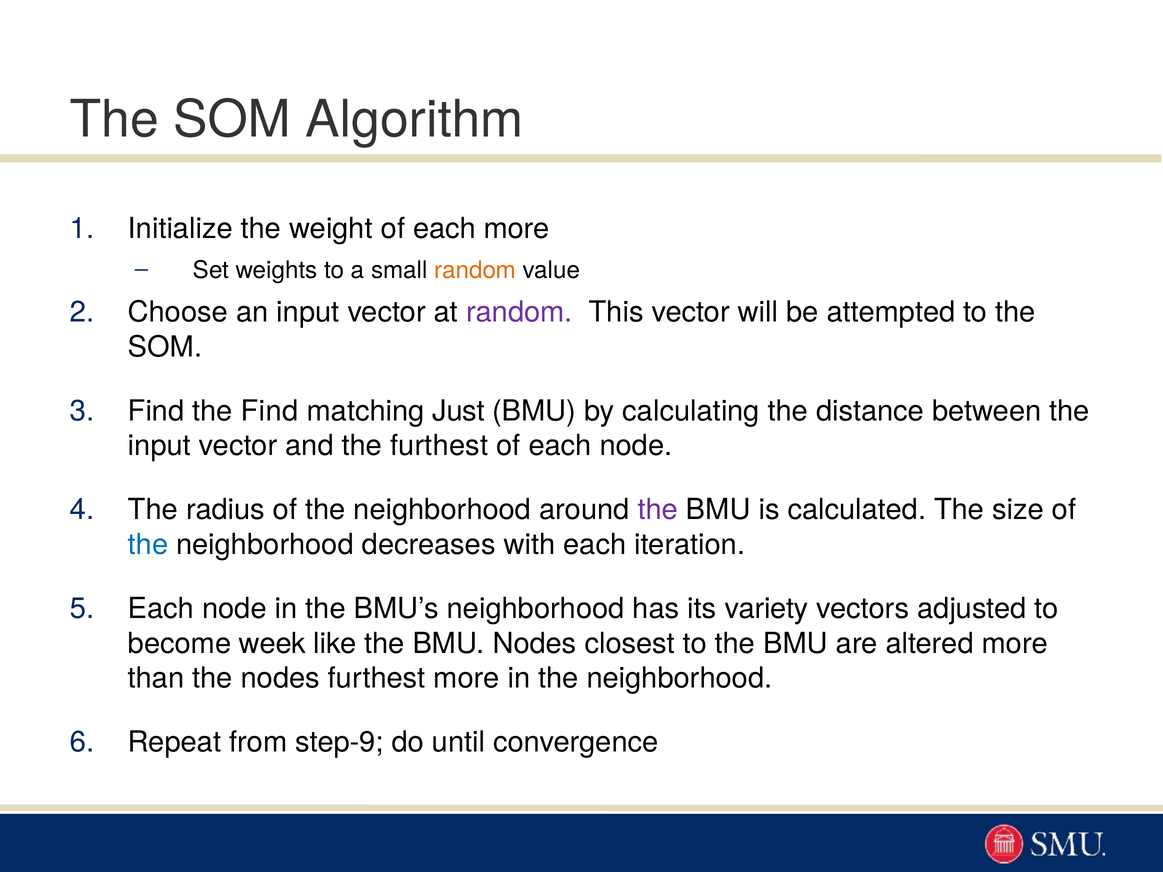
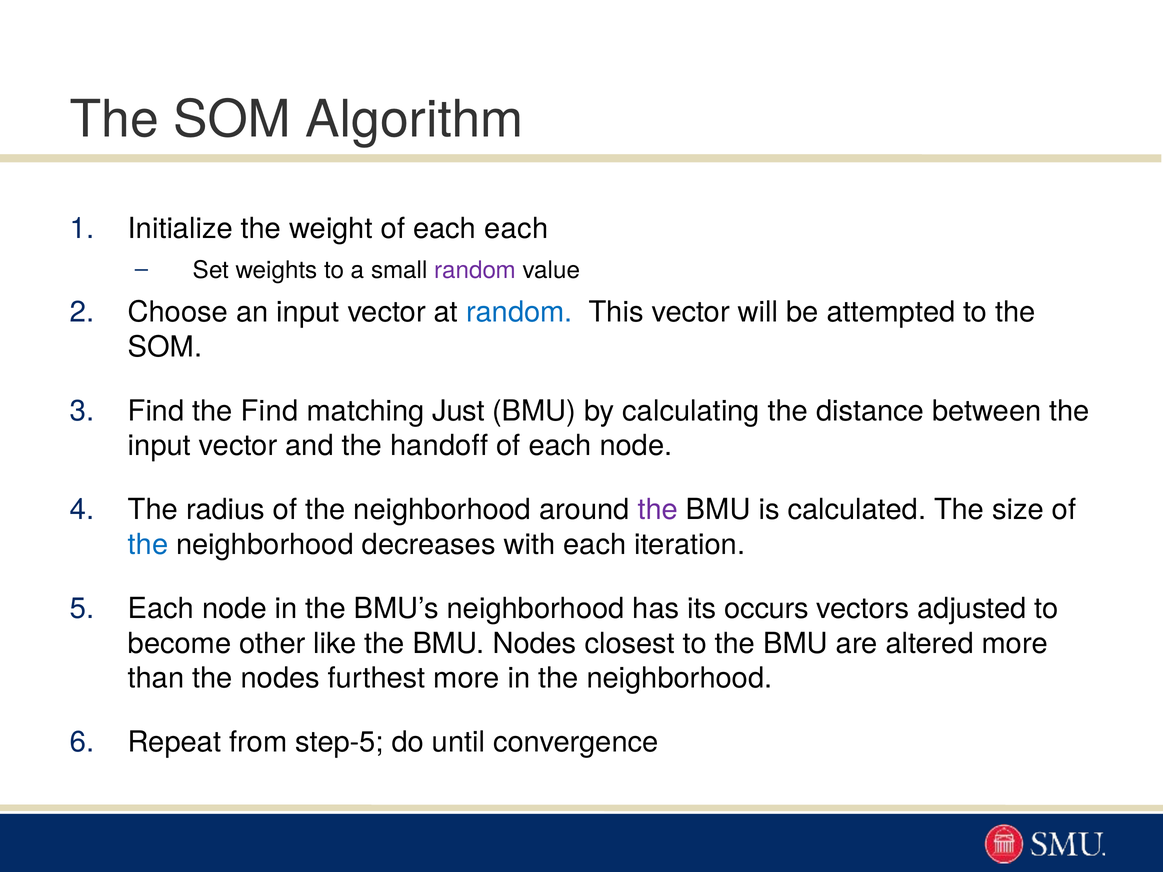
each more: more -> each (516, 229)
random colour: orange -> purple (475, 270)
random colour: purple -> blue (519, 312)
the furthest: furthest -> handoff (439, 446)
variety: variety -> occurs (766, 609)
week: week -> other (272, 644)
step-9: step-9 -> step-5 (339, 743)
